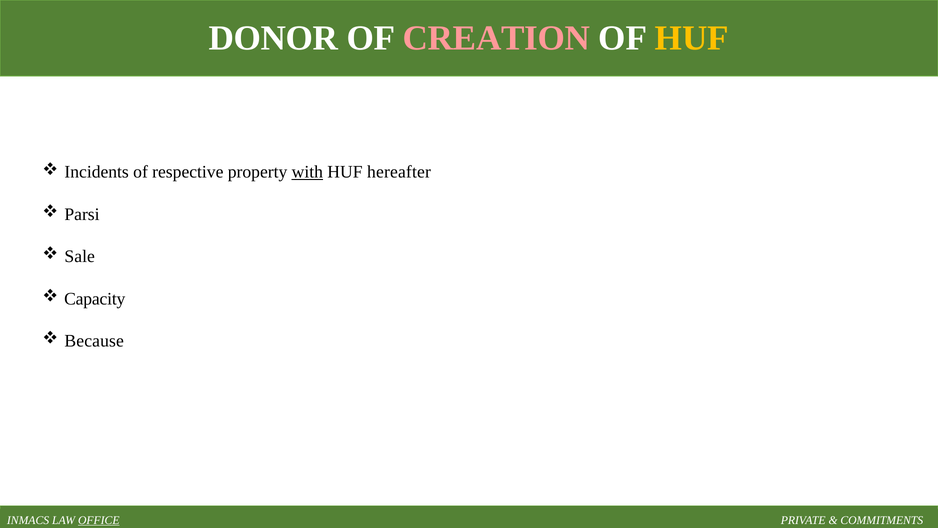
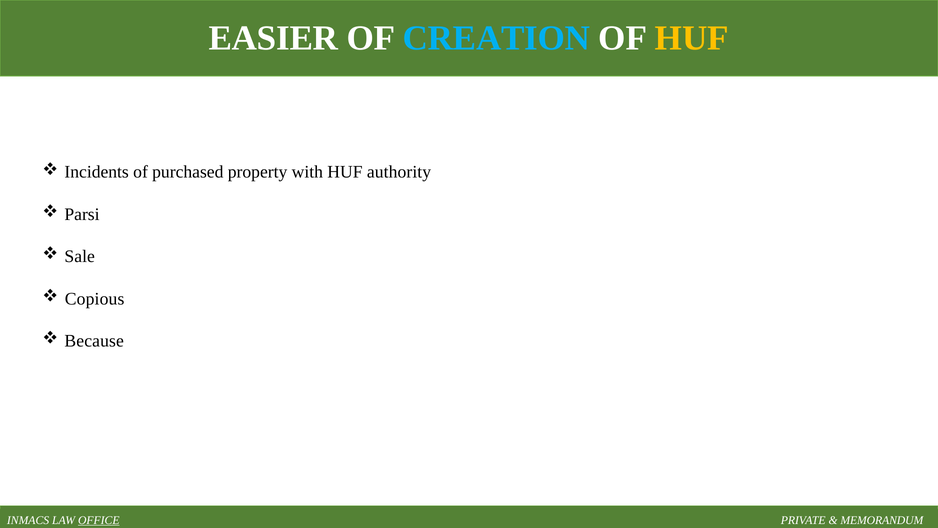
DONOR: DONOR -> EASIER (273, 38)
CREATION colour: pink -> light blue (496, 38)
respective: respective -> purchased (188, 172)
with underline: present -> none (307, 172)
hereafter: hereafter -> authority (399, 172)
Capacity: Capacity -> Copious (95, 299)
COMMITMENTS: COMMITMENTS -> MEMORANDUM (882, 520)
